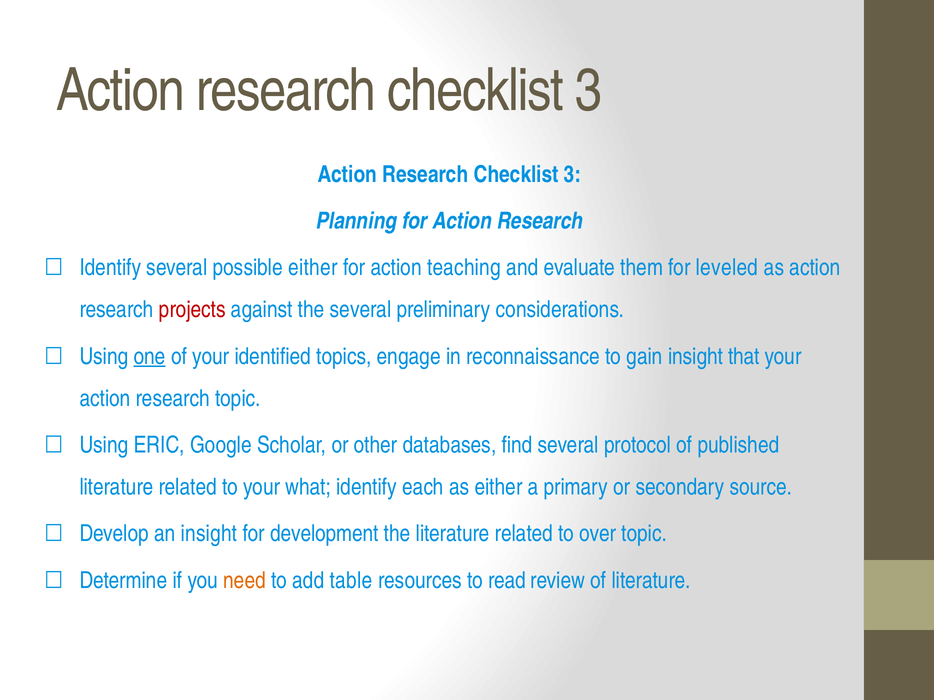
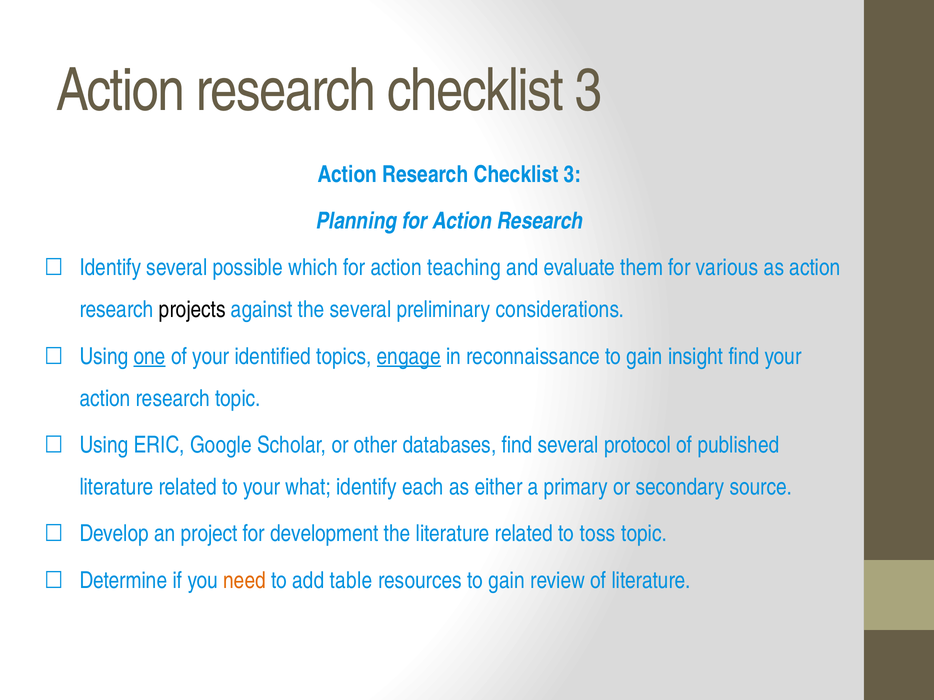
possible either: either -> which (313, 268)
leveled: leveled -> various (727, 268)
projects colour: red -> black (192, 310)
engage underline: none -> present (409, 357)
insight that: that -> find (744, 357)
an insight: insight -> project (209, 534)
over: over -> toss (598, 534)
resources to read: read -> gain (507, 581)
